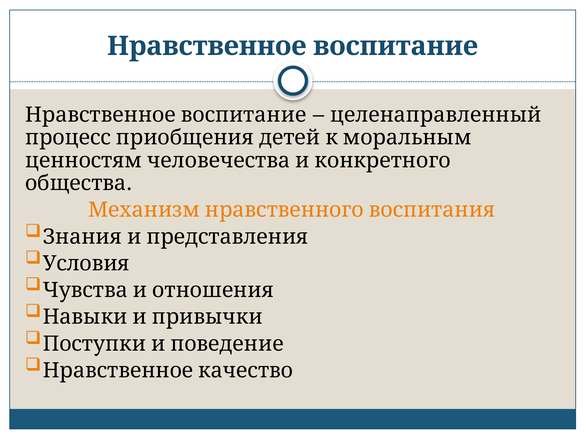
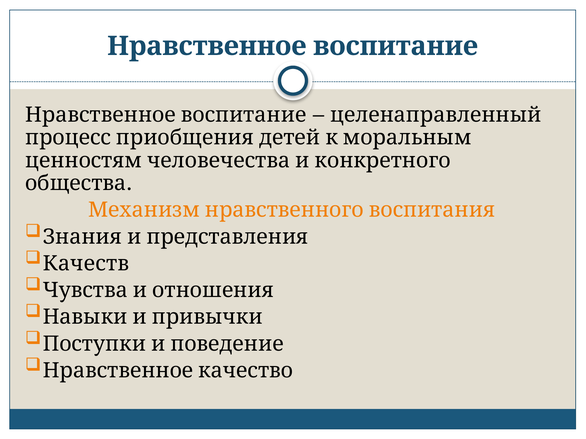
Условия: Условия -> Качеств (86, 264)
